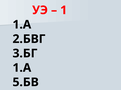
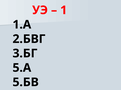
1.А: 1.А -> 5.А (22, 68)
